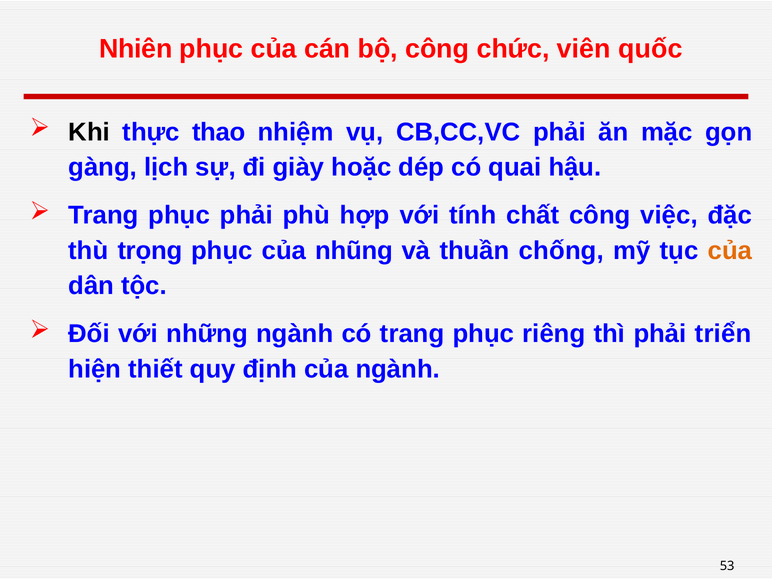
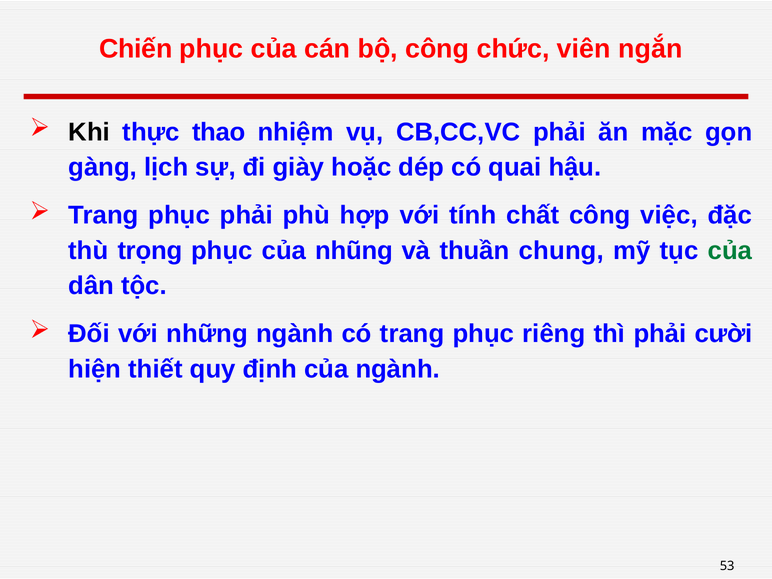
Nhiên: Nhiên -> Chiến (136, 49)
quốc: quốc -> ngắn (650, 49)
chống: chống -> chung (561, 251)
của colour: orange -> green (730, 251)
triển: triển -> cười (723, 334)
